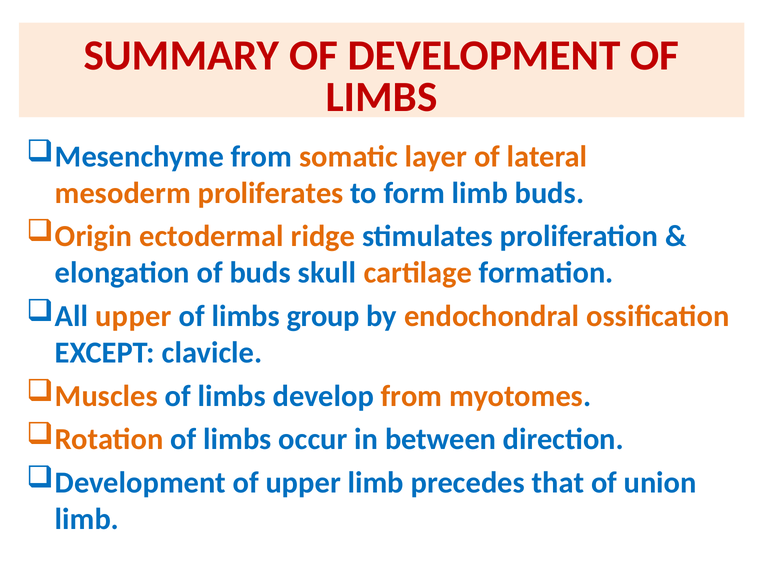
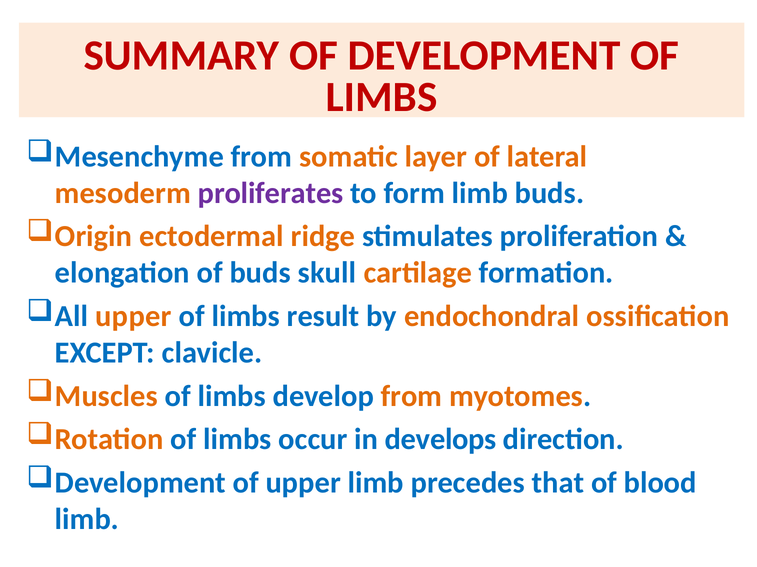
proliferates colour: orange -> purple (271, 193)
group: group -> result (323, 317)
between: between -> develops (441, 440)
union: union -> blood (660, 483)
